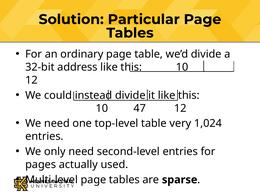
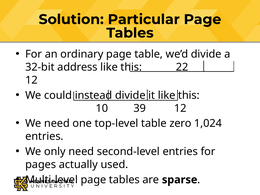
address like this 10: 10 -> 22 (182, 67)
47: 47 -> 39 (140, 108)
very: very -> zero (180, 123)
